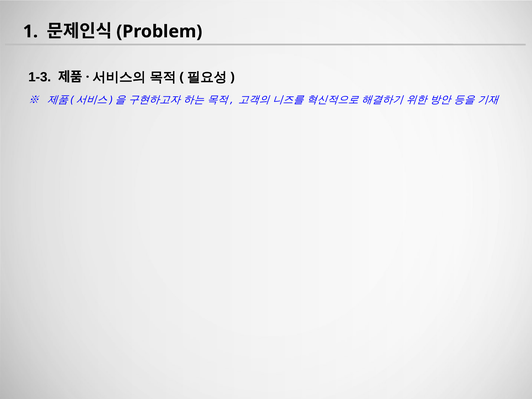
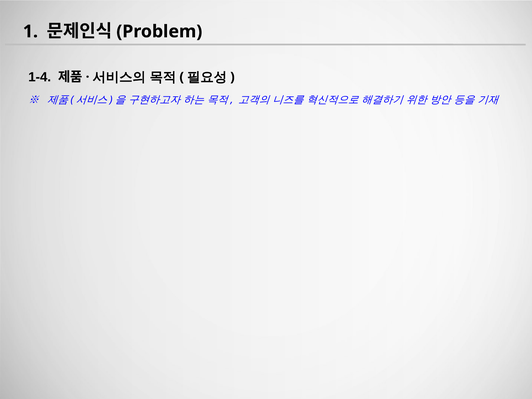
1-3: 1-3 -> 1-4 (40, 77)
